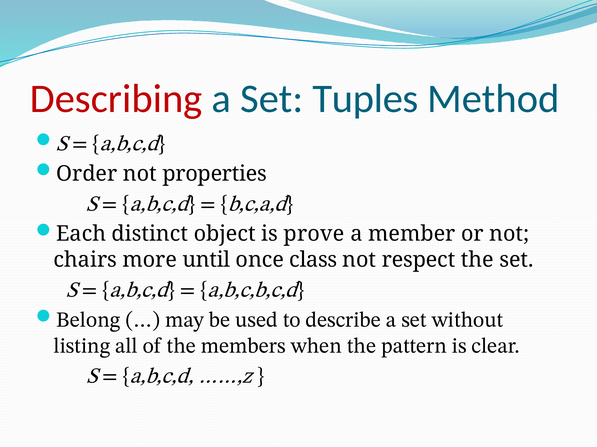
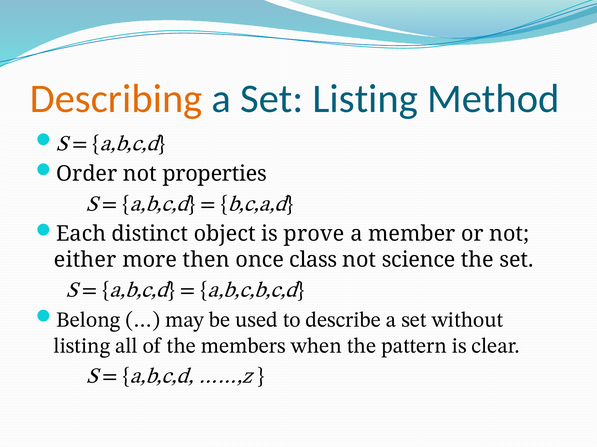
Describing colour: red -> orange (116, 99)
Set Tuples: Tuples -> Listing (365, 99)
chairs: chairs -> either (85, 260)
until: until -> then (206, 260)
respect: respect -> science (419, 260)
